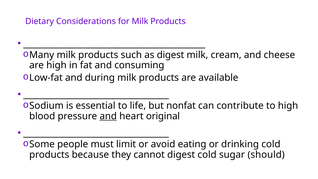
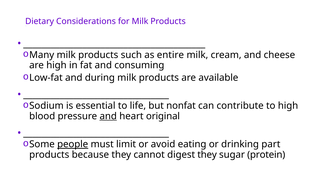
as digest: digest -> entire (170, 55)
people underline: none -> present (73, 144)
drinking cold: cold -> part (271, 144)
digest cold: cold -> they (207, 155)
should: should -> protein (266, 155)
